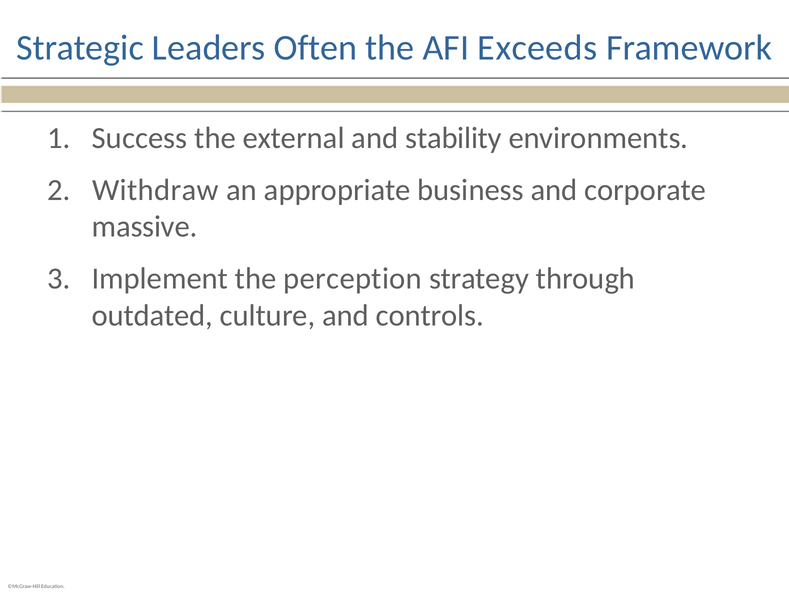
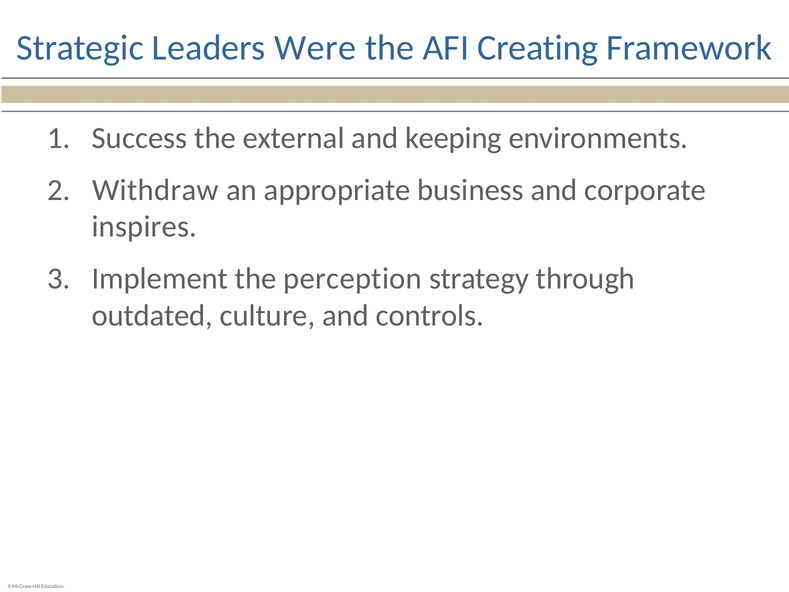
Often: Often -> Were (315, 48)
Exceeds: Exceeds -> Creating (538, 48)
stability: stability -> keeping (454, 138)
massive: massive -> inspires (144, 227)
